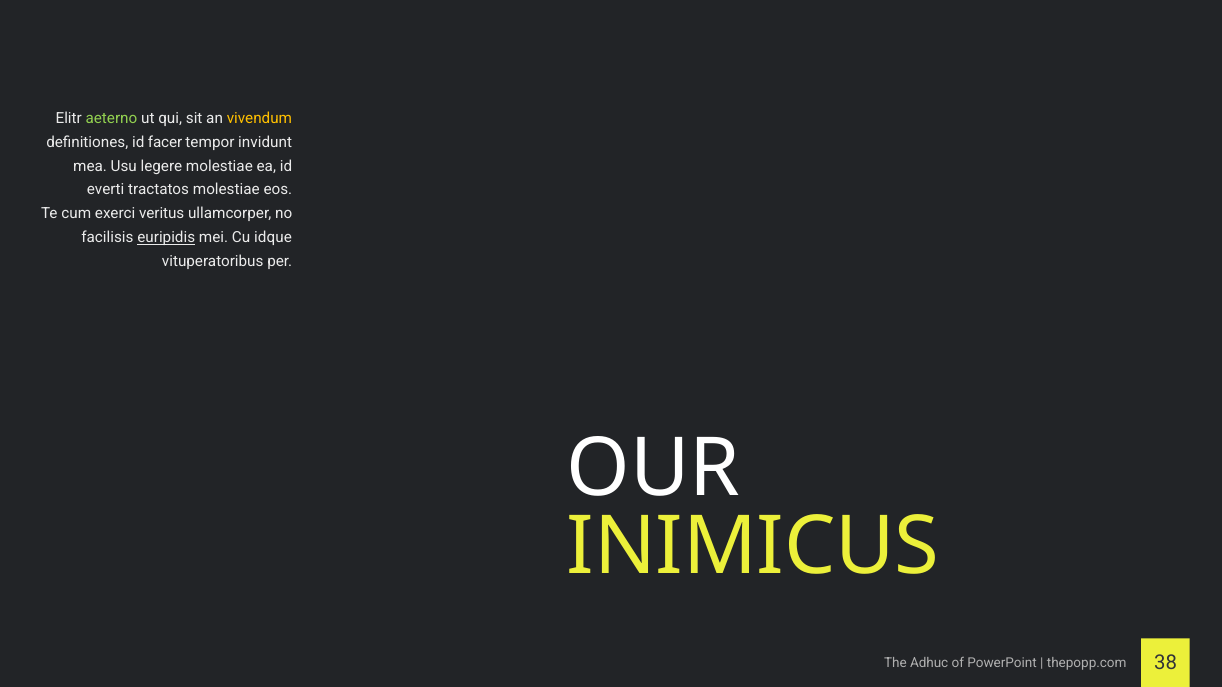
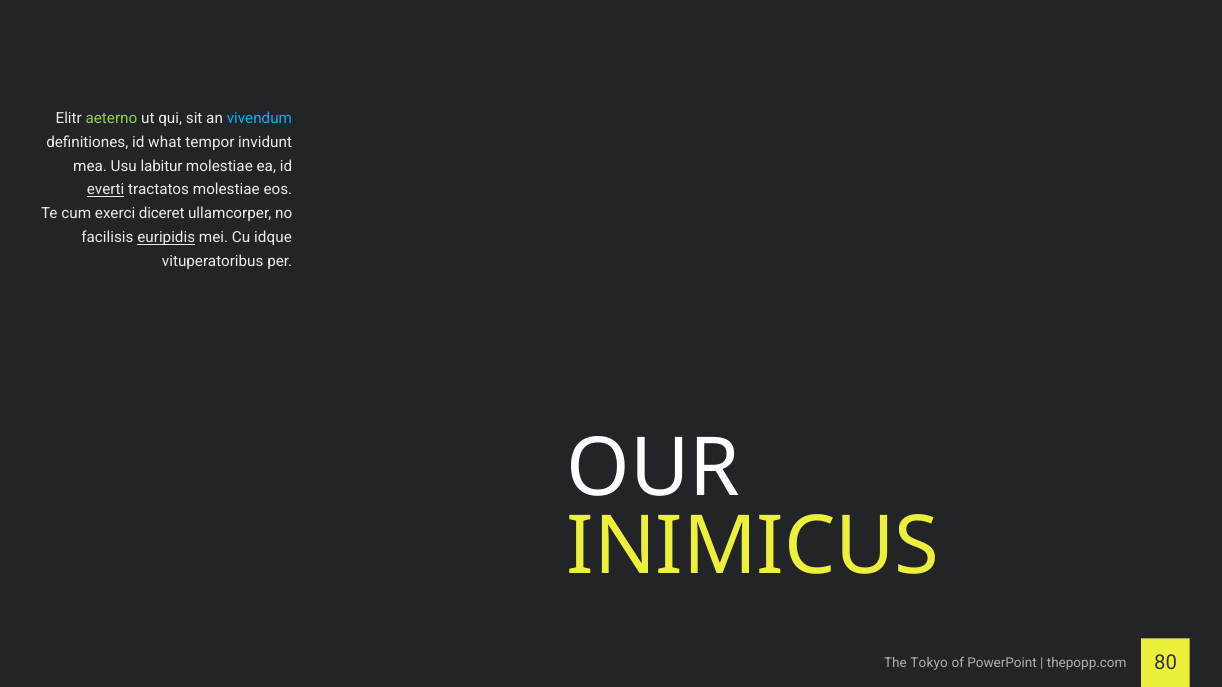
vivendum colour: yellow -> light blue (259, 118)
facer: facer -> what (165, 142)
legere: legere -> labitur (162, 166)
everti underline: none -> present (106, 190)
veritus: veritus -> diceret (162, 214)
Adhuc: Adhuc -> Tokyo (929, 663)
38: 38 -> 80 (1166, 663)
